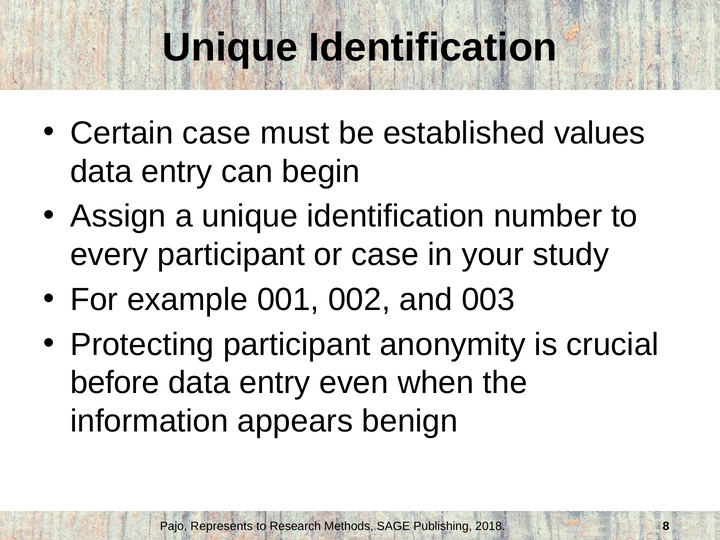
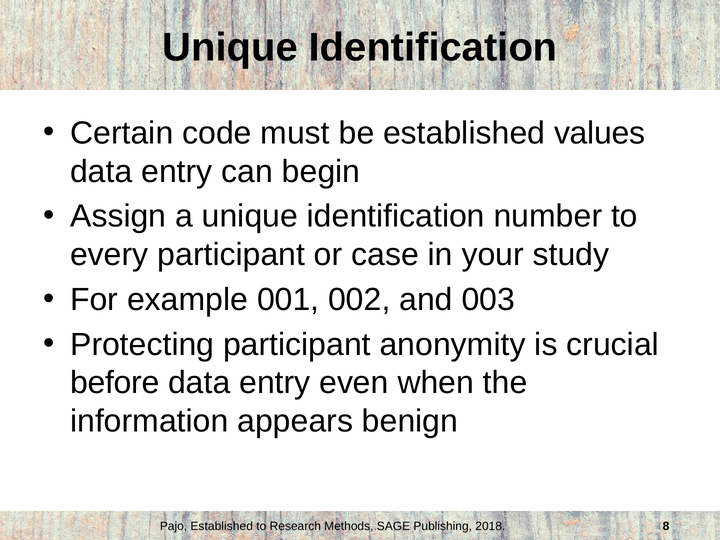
Certain case: case -> code (217, 133)
Pajo Represents: Represents -> Established (222, 526)
